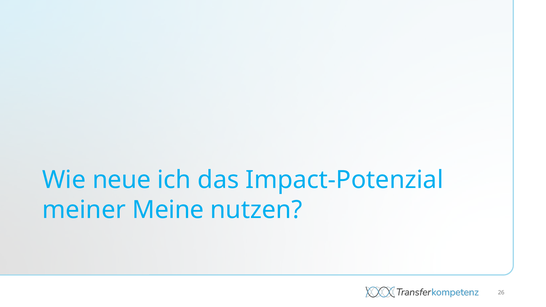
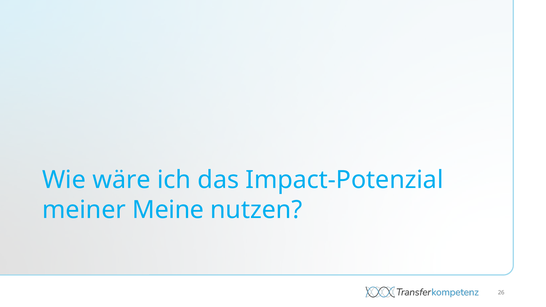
neue: neue -> wäre (122, 180)
